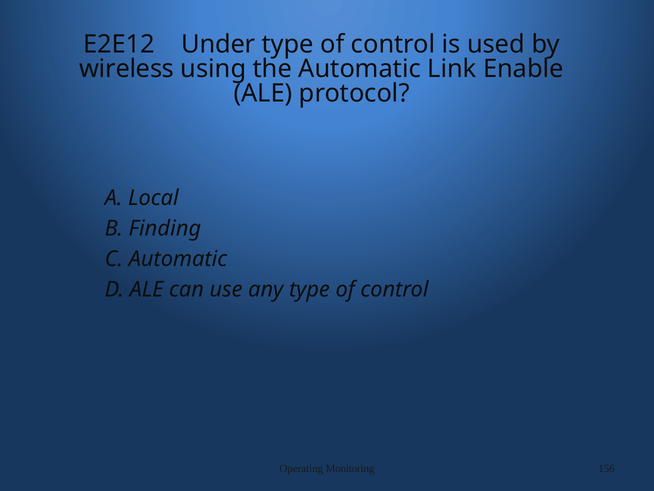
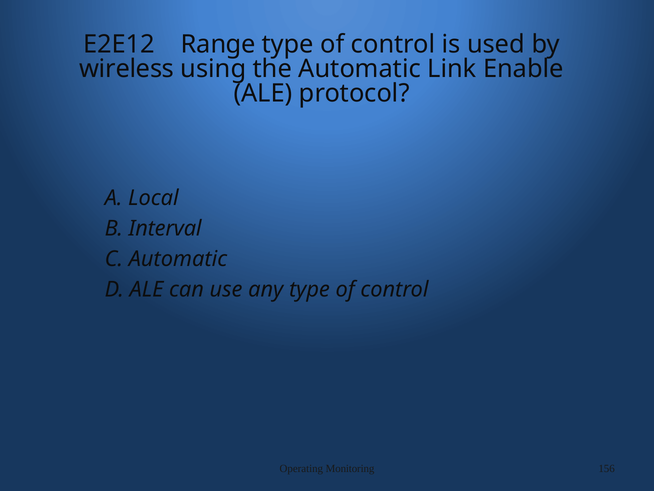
Under: Under -> Range (218, 44)
Finding: Finding -> Interval (165, 228)
